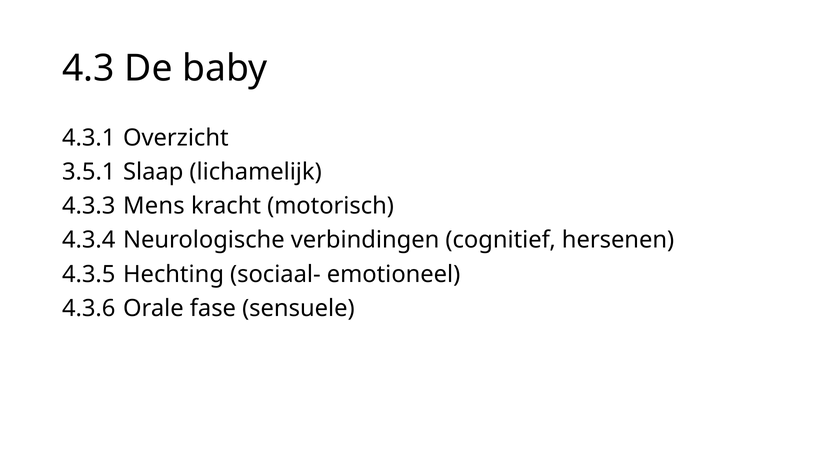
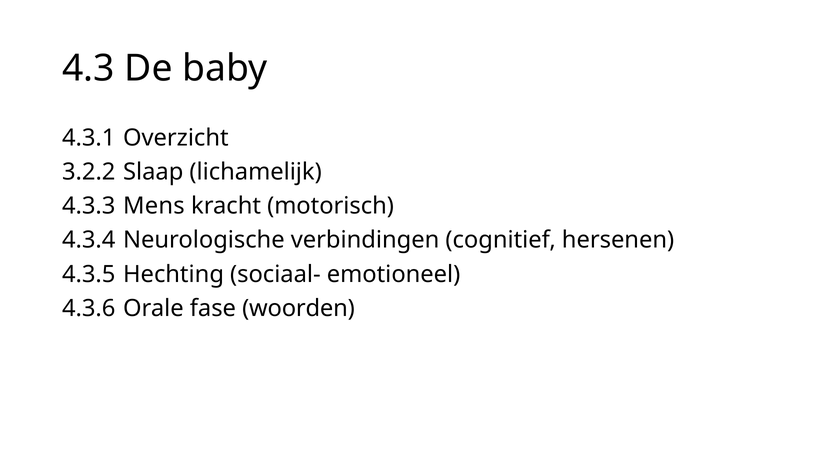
3.5.1: 3.5.1 -> 3.2.2 (89, 172)
sensuele: sensuele -> woorden (298, 308)
